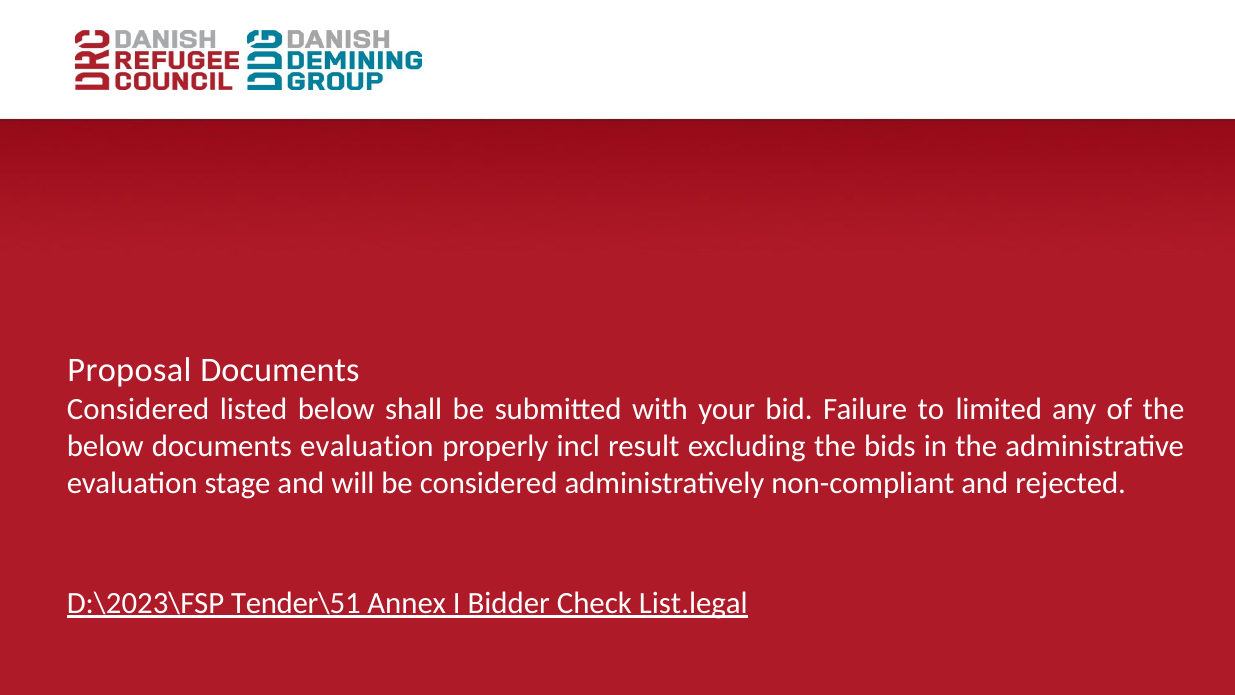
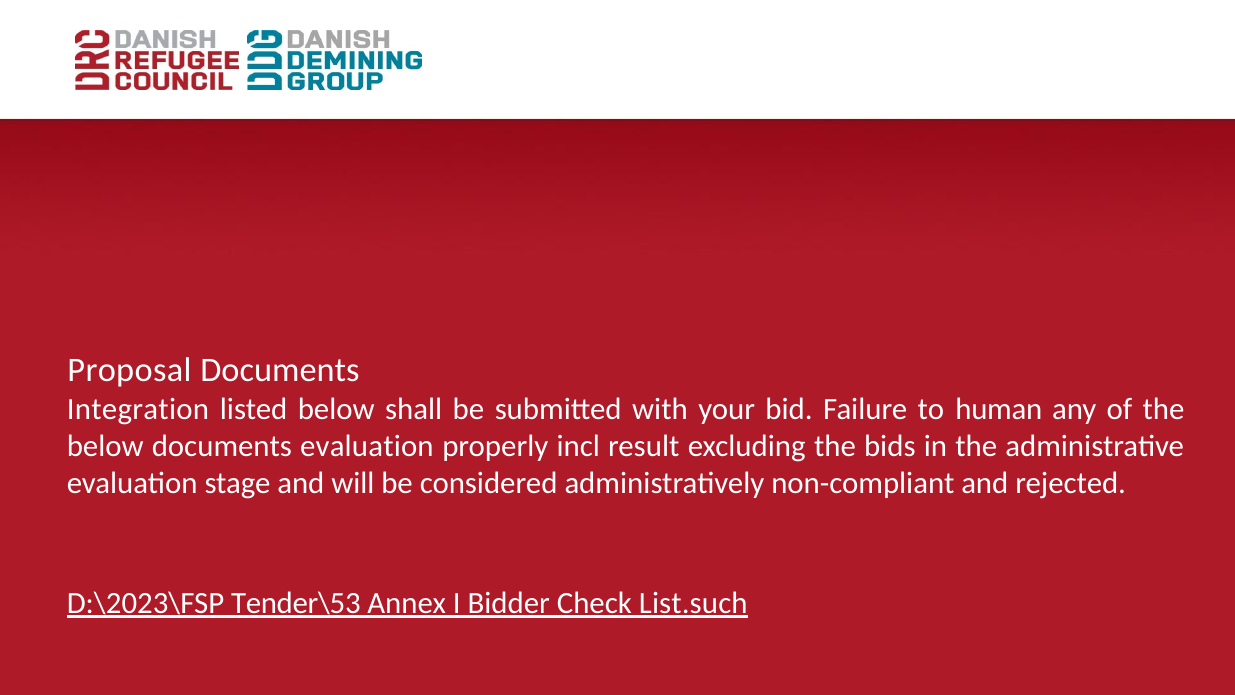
Considered: Considered -> Integration (138, 409)
limited: limited -> human (999, 409)
Tender\51: Tender\51 -> Tender\53 (296, 603)
List.legal: List.legal -> List.such (693, 603)
